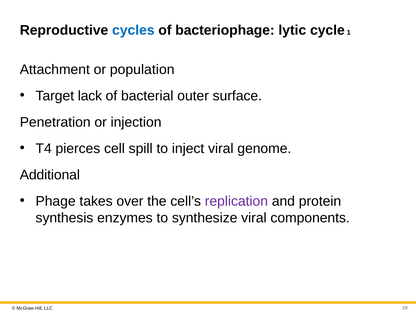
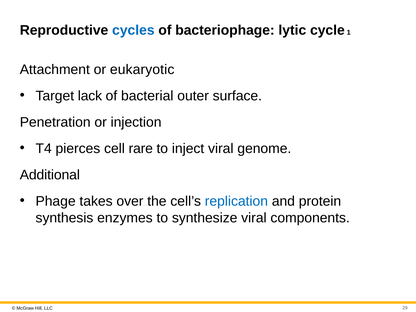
population: population -> eukaryotic (142, 69)
spill: spill -> rare (141, 148)
replication colour: purple -> blue (236, 201)
